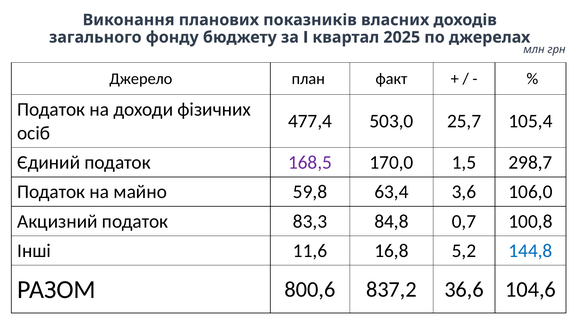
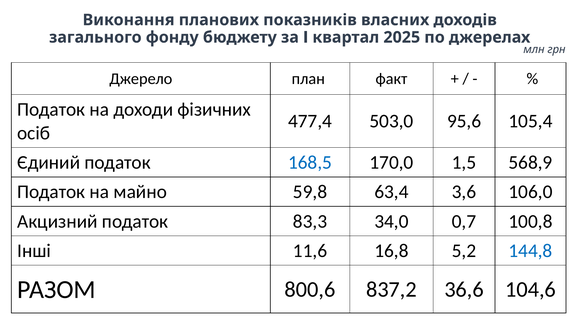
25,7: 25,7 -> 95,6 (464, 121)
168,5 colour: purple -> blue (310, 163)
298,7: 298,7 -> 568,9 (530, 163)
84,8: 84,8 -> 34,0 (391, 221)
